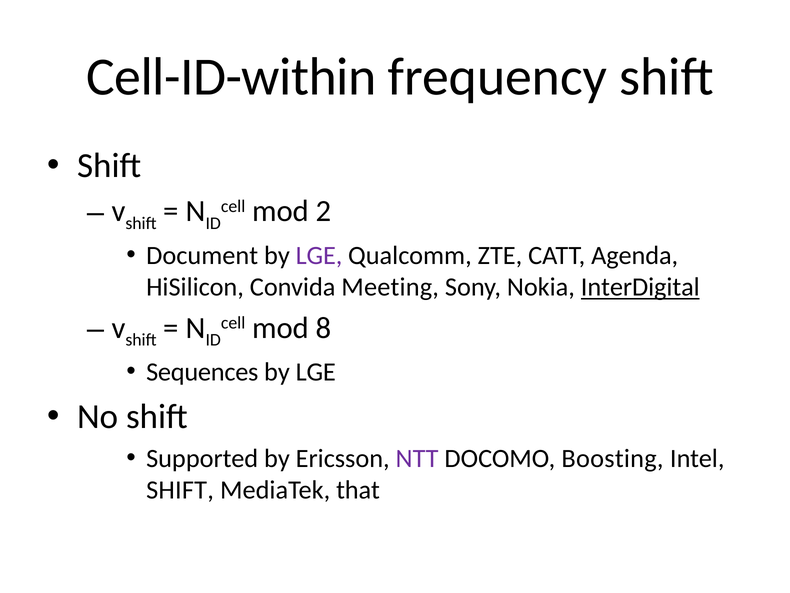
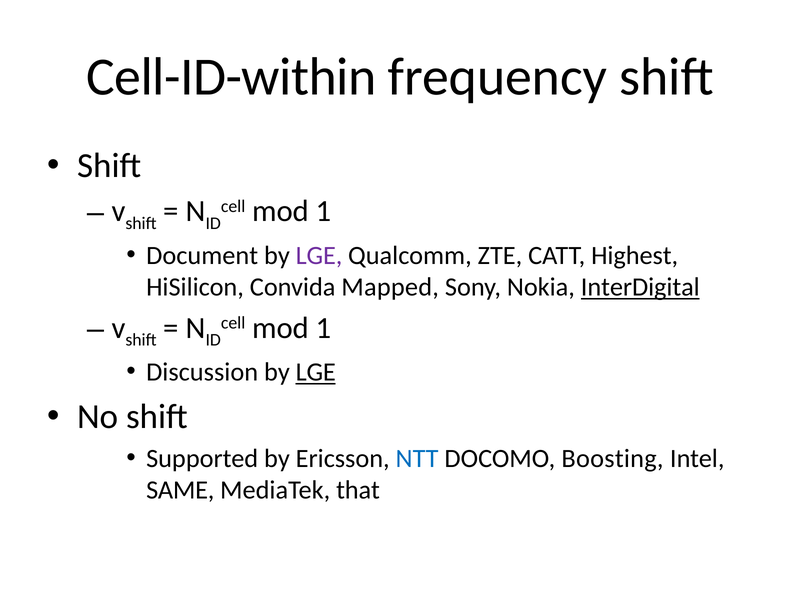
2: 2 -> 1 (324, 211)
Agenda: Agenda -> Highest (635, 255)
Meeting: Meeting -> Mapped (390, 287)
8: 8 -> 1 (324, 328)
Sequences: Sequences -> Discussion (202, 372)
LGE underline: none -> present (316, 372)
NTT colour: purple -> blue (417, 458)
SHIFT: SHIFT -> SAME (180, 490)
